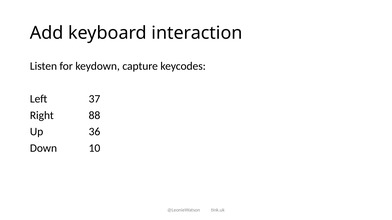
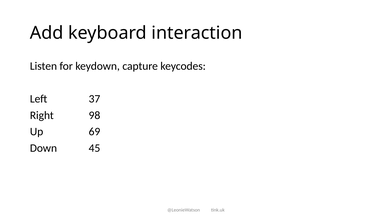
88: 88 -> 98 (94, 116)
36: 36 -> 69 (94, 132)
10: 10 -> 45 (94, 148)
